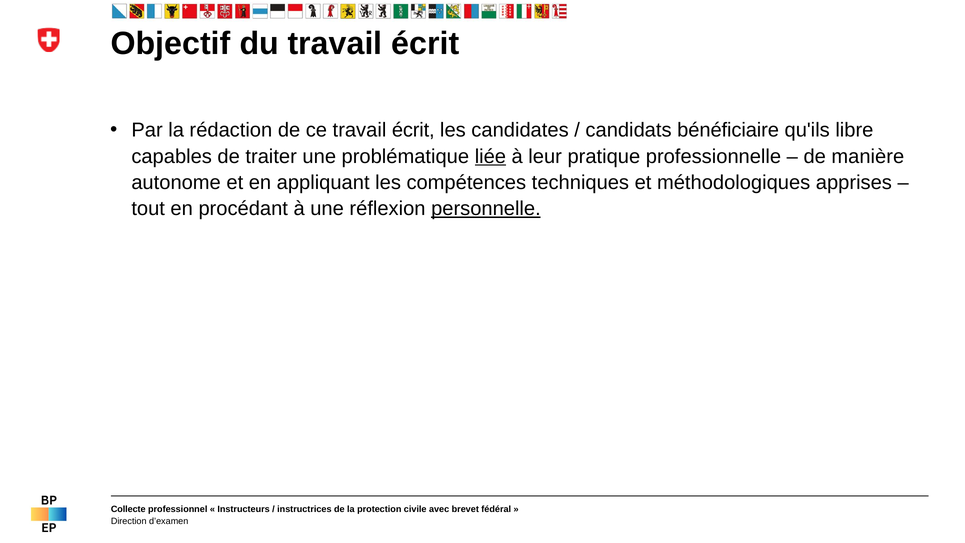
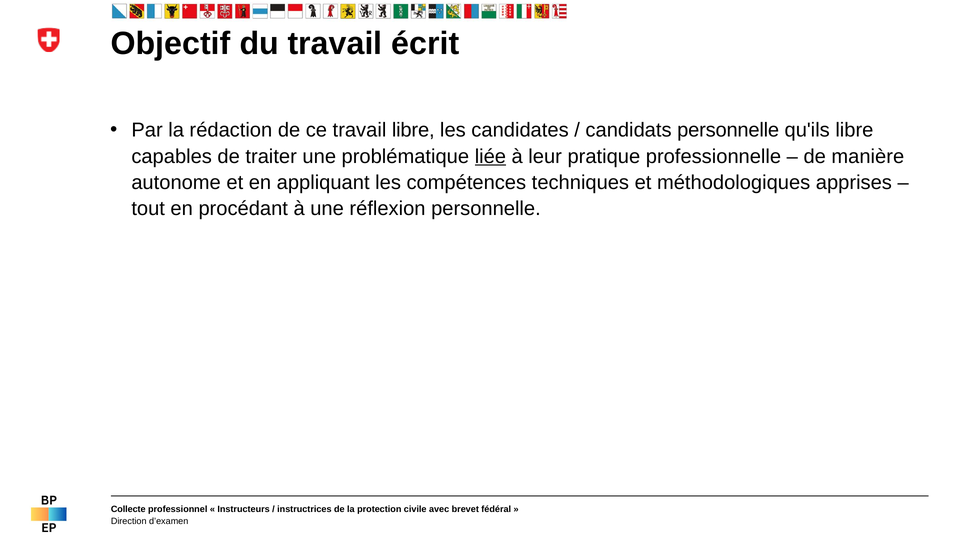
ce travail écrit: écrit -> libre (413, 130)
candidats bénéficiaire: bénéficiaire -> personnelle (728, 130)
personnelle underline: present -> none (486, 209)
